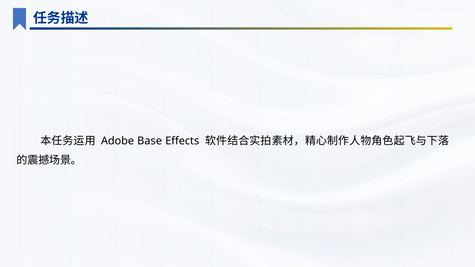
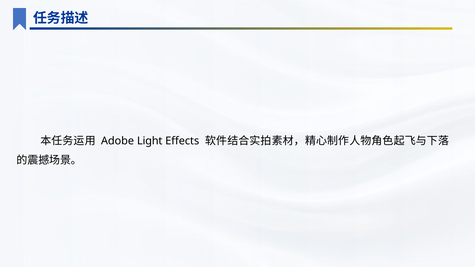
Base: Base -> Light (150, 141)
